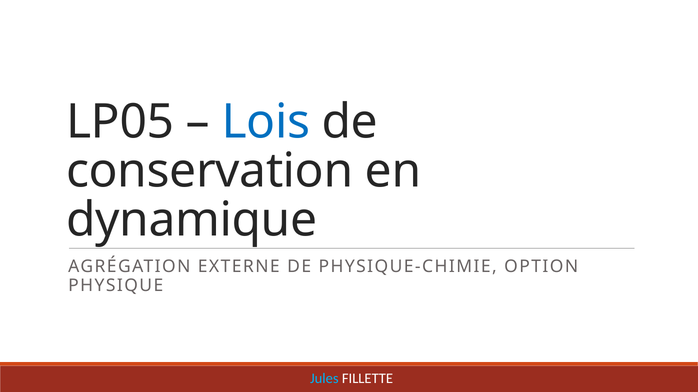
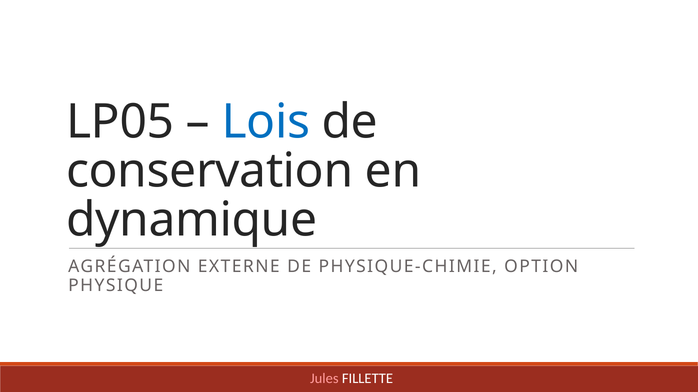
Jules colour: light blue -> pink (324, 379)
